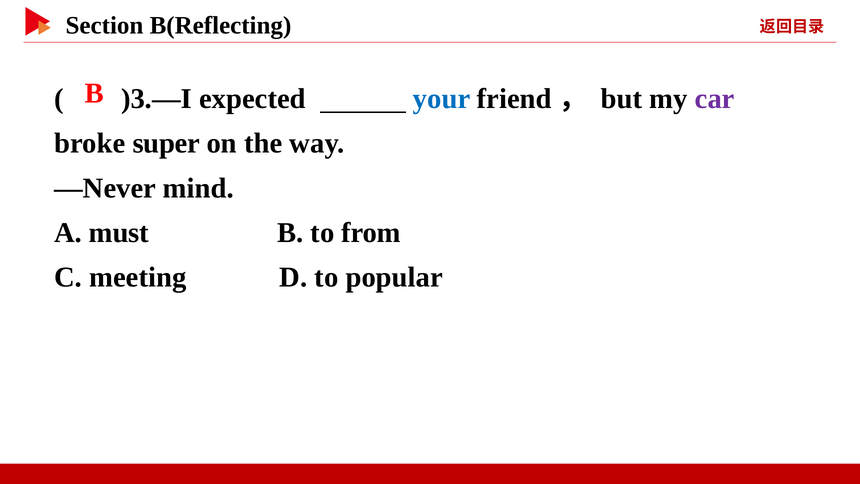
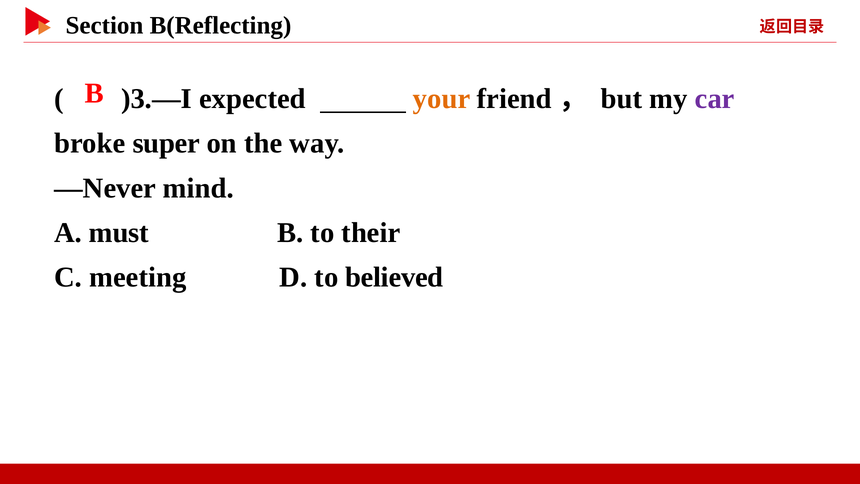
your colour: blue -> orange (442, 99)
from: from -> their (371, 233)
popular: popular -> believed (394, 277)
